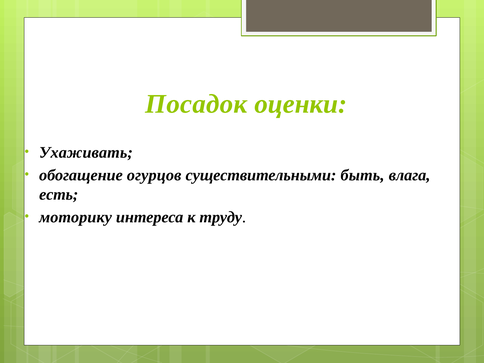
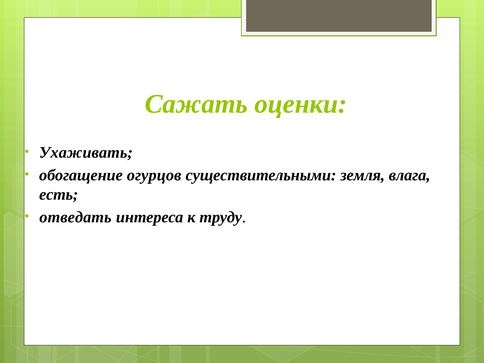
Посадок: Посадок -> Сажать (196, 104)
быть: быть -> земля (363, 175)
моторику: моторику -> отведать (75, 217)
